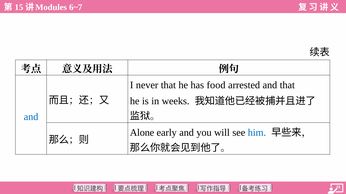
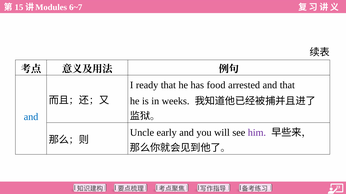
never: never -> ready (147, 85)
Alone: Alone -> Uncle (142, 133)
him colour: blue -> purple (257, 133)
